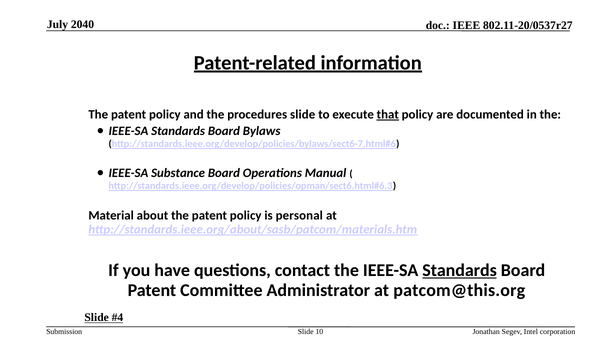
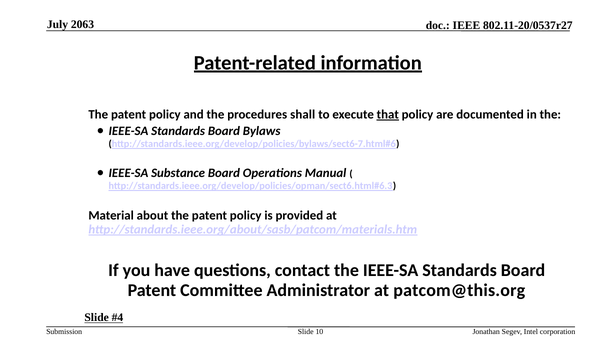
2040: 2040 -> 2063 (82, 24)
procedures slide: slide -> shall (303, 115)
personal: personal -> provided (299, 216)
Standards underline: present -> none (460, 271)
